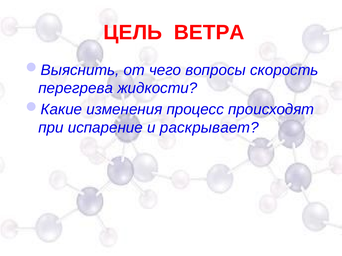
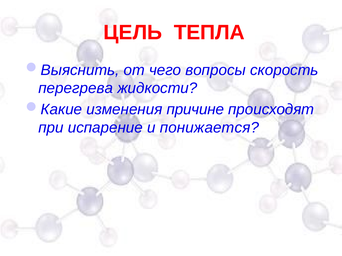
ВЕТРА: ВЕТРА -> ТЕПЛА (209, 33)
процесс: процесс -> причине (195, 110)
раскрывает: раскрывает -> понижается (209, 128)
